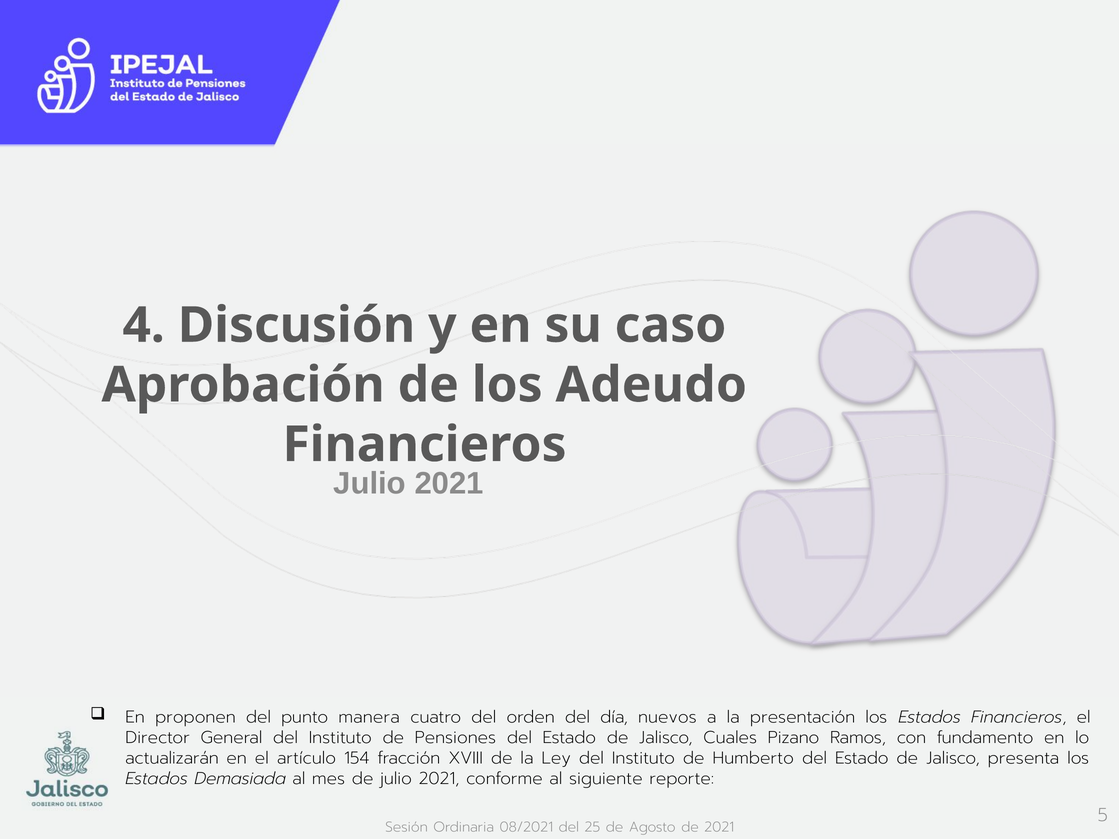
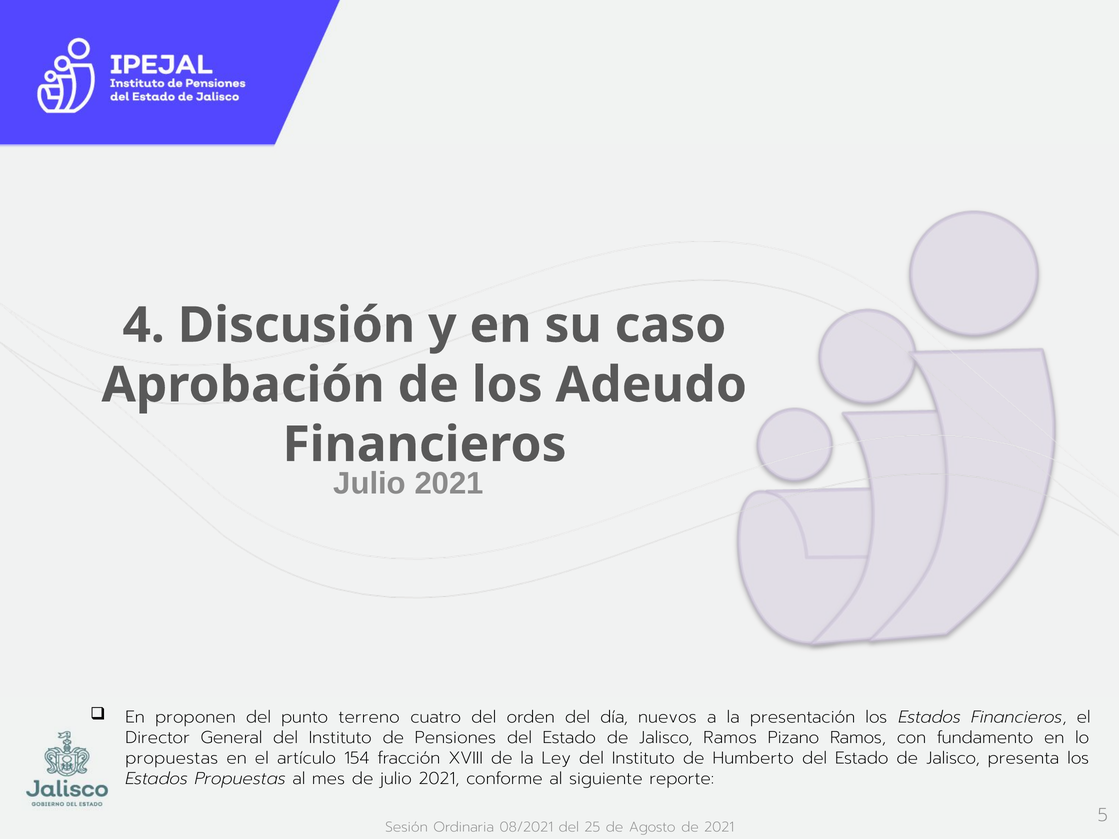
manera: manera -> terreno (369, 717)
Jalisco Cuales: Cuales -> Ramos (730, 738)
actualizarán: actualizarán -> propuestas (172, 758)
Estados Demasiada: Demasiada -> Propuestas (240, 779)
